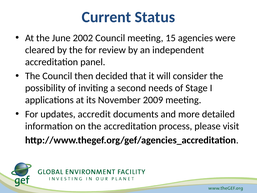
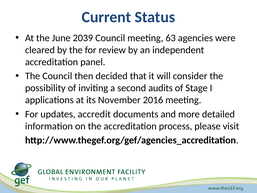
2002: 2002 -> 2039 (83, 38)
15: 15 -> 63 (171, 38)
needs: needs -> audits (161, 88)
2009: 2009 -> 2016 (153, 100)
